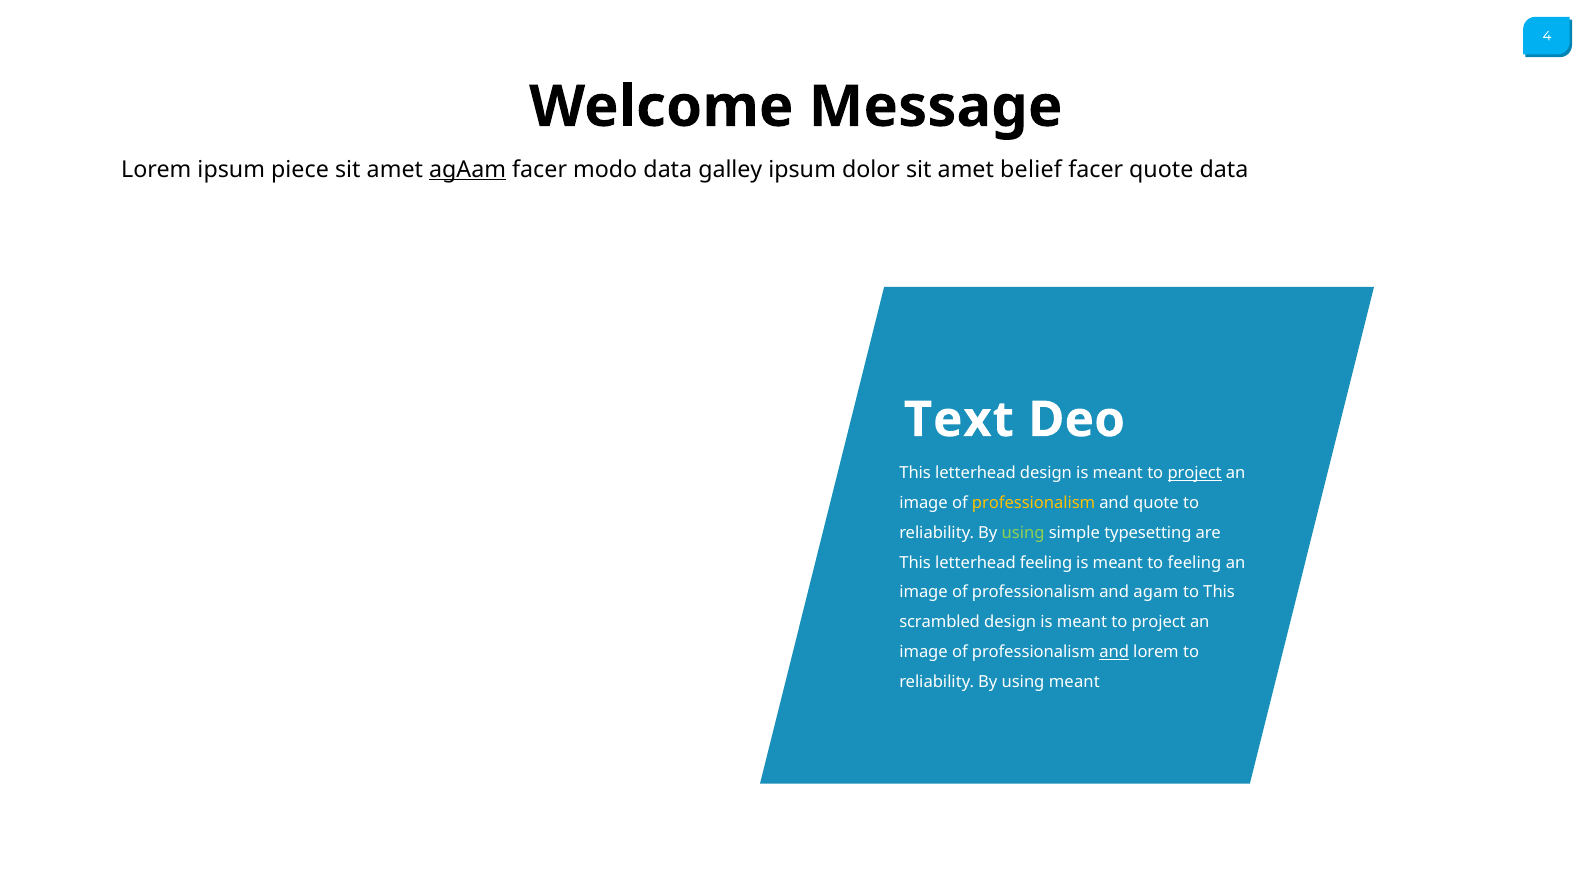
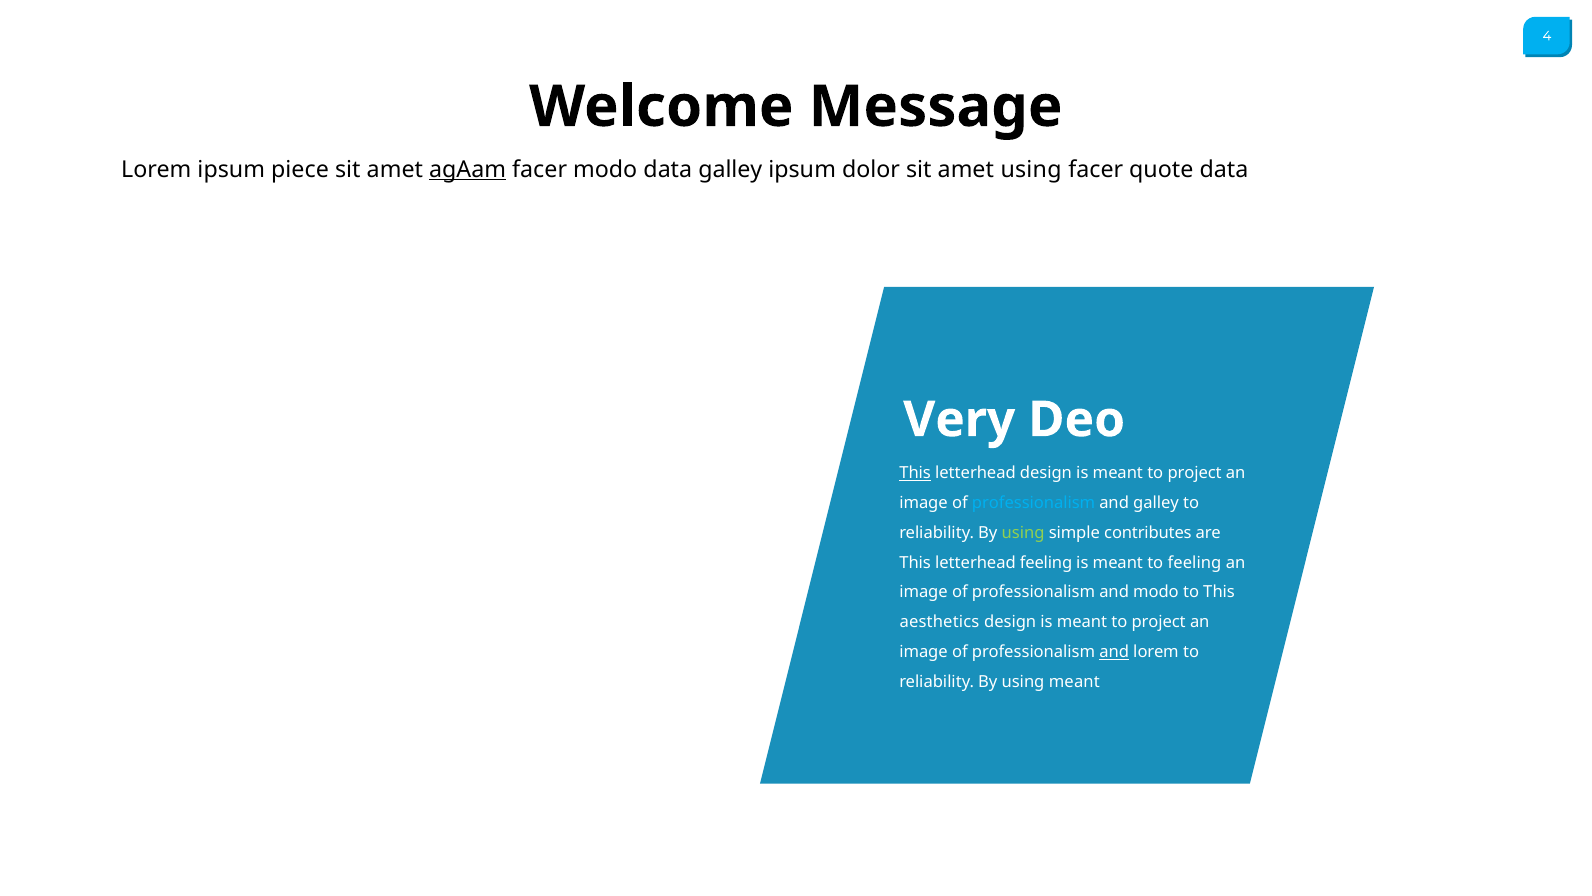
amet belief: belief -> using (1031, 170)
Text: Text -> Very (959, 420)
This underline: none -> present (915, 473)
project underline: present -> none (1195, 473)
professionalism colour: yellow -> light blue (1034, 503)
and quote: quote -> galley (1156, 503)
typesetting: typesetting -> contributes (1148, 532)
and agam: agam -> modo (1156, 592)
scrambled: scrambled -> aesthetics (939, 622)
